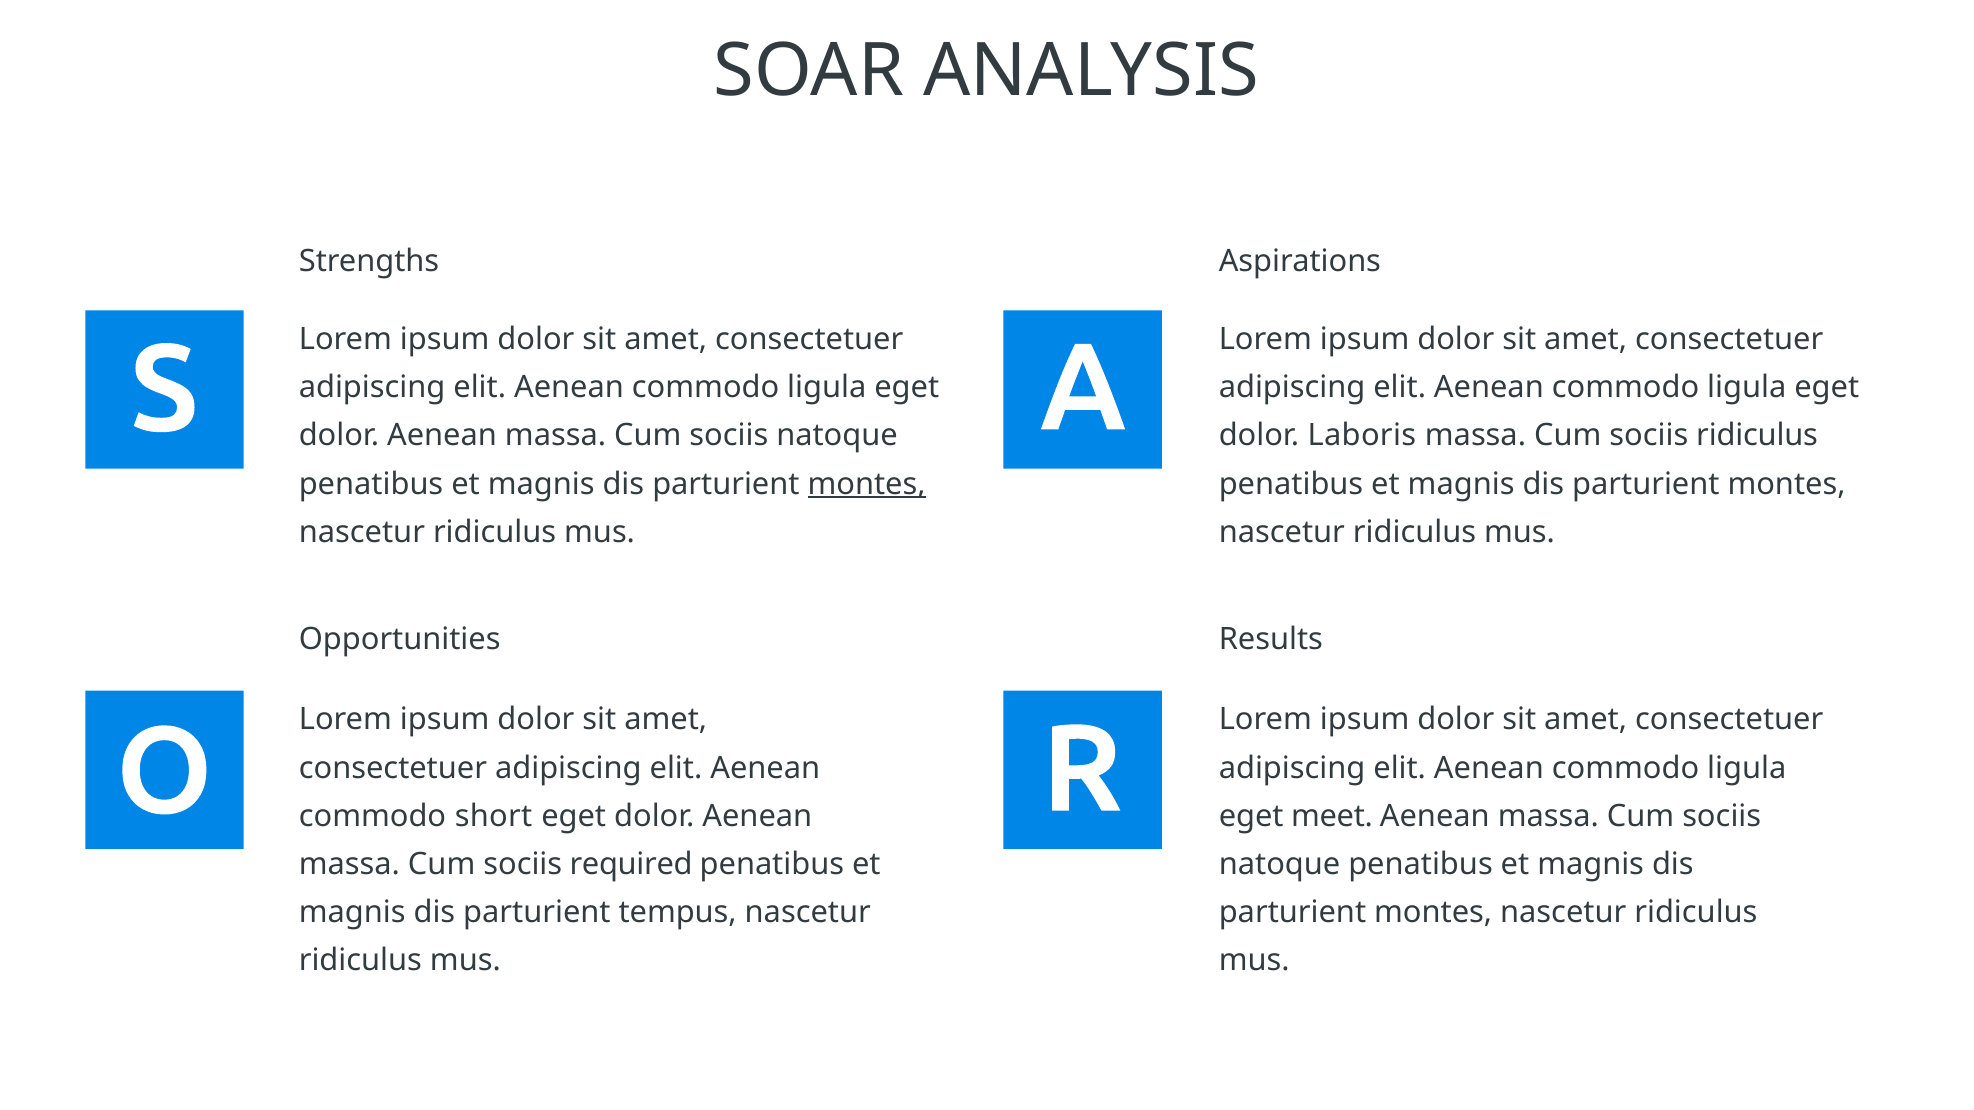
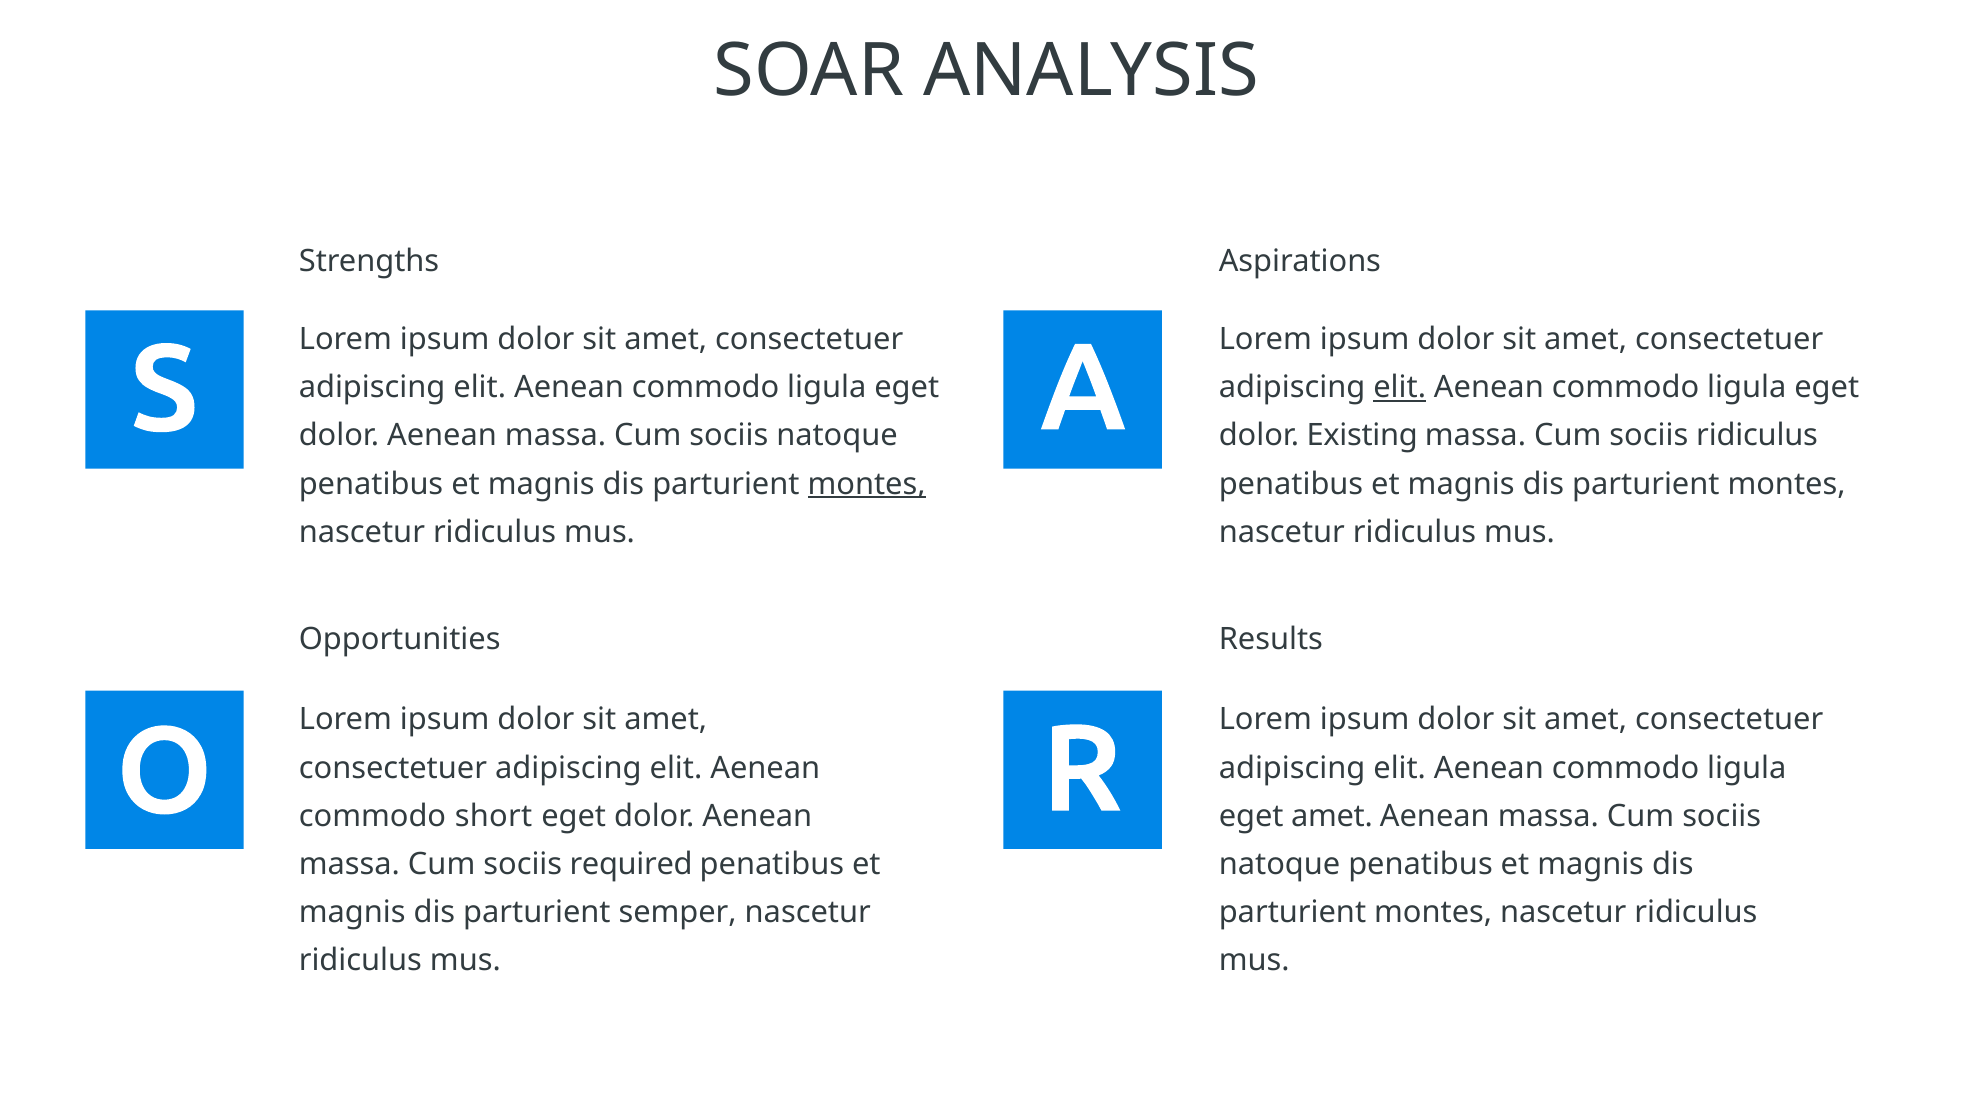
elit underline: none -> present (1400, 388)
Laboris: Laboris -> Existing (1362, 436)
eget meet: meet -> amet (1332, 816)
tempus: tempus -> semper (678, 913)
